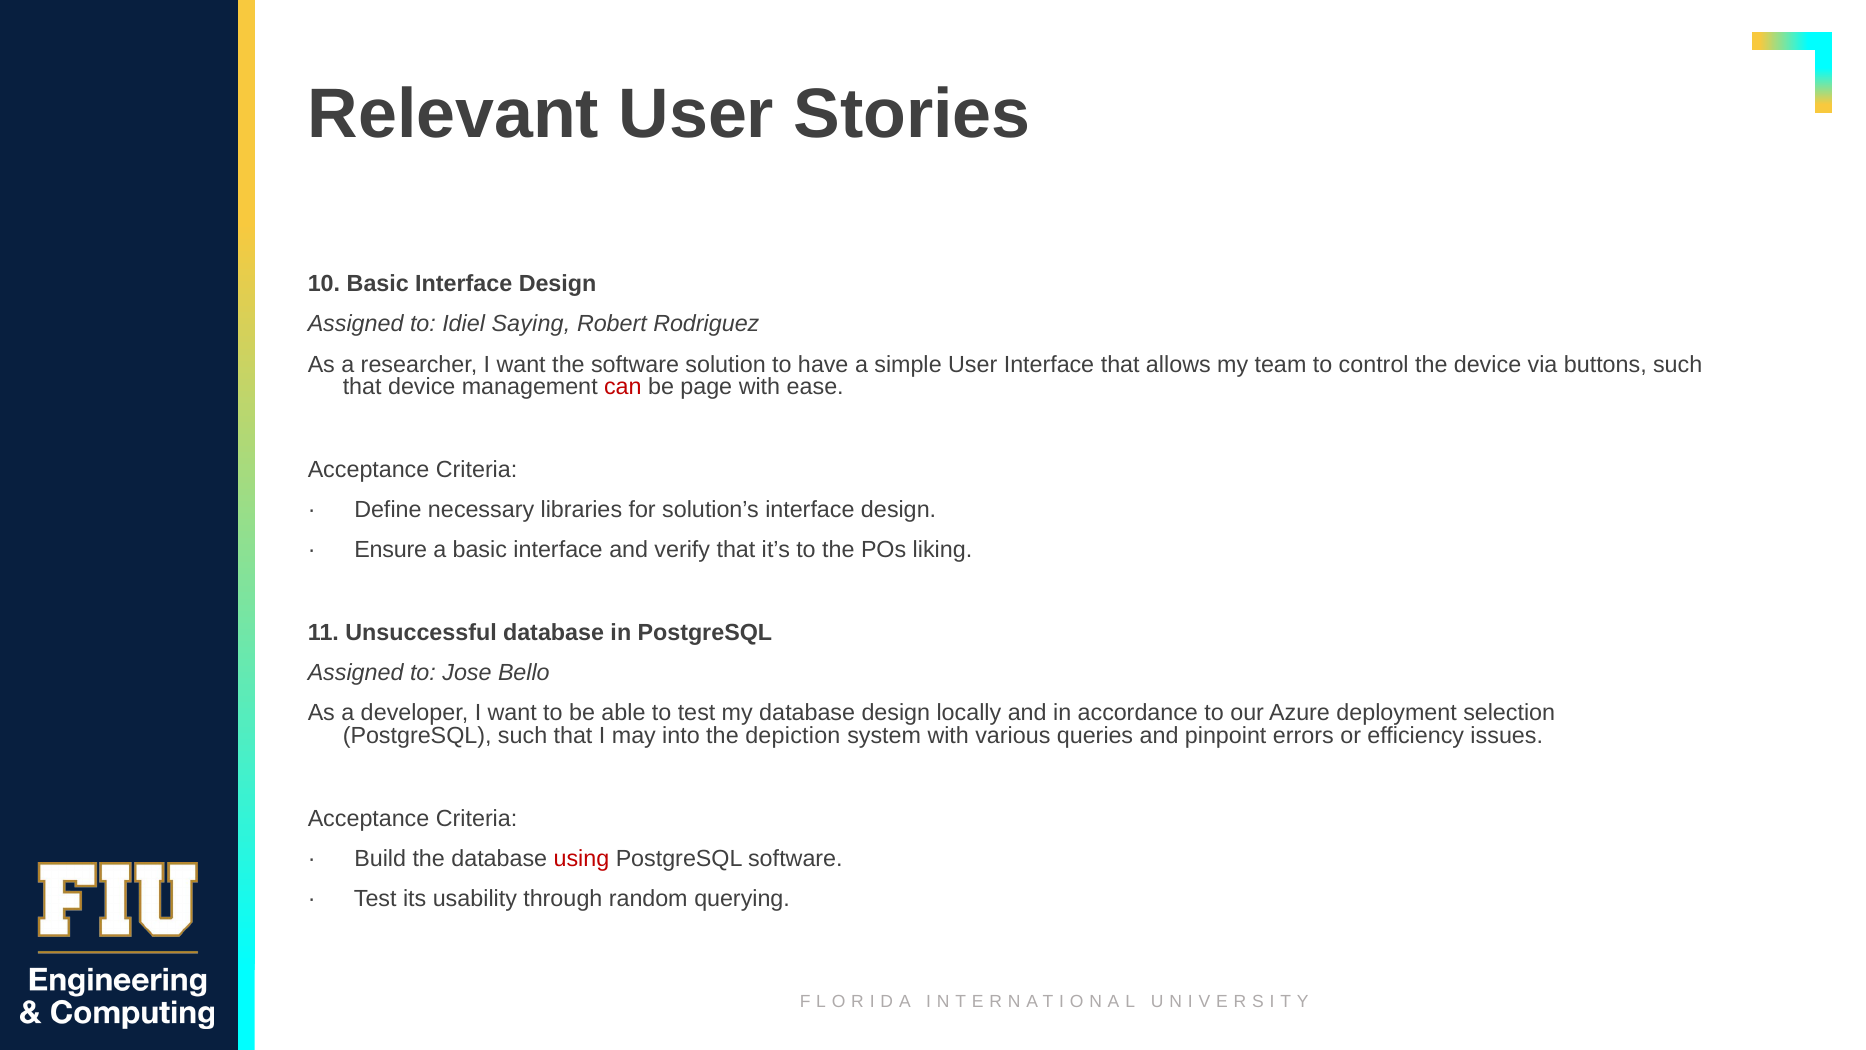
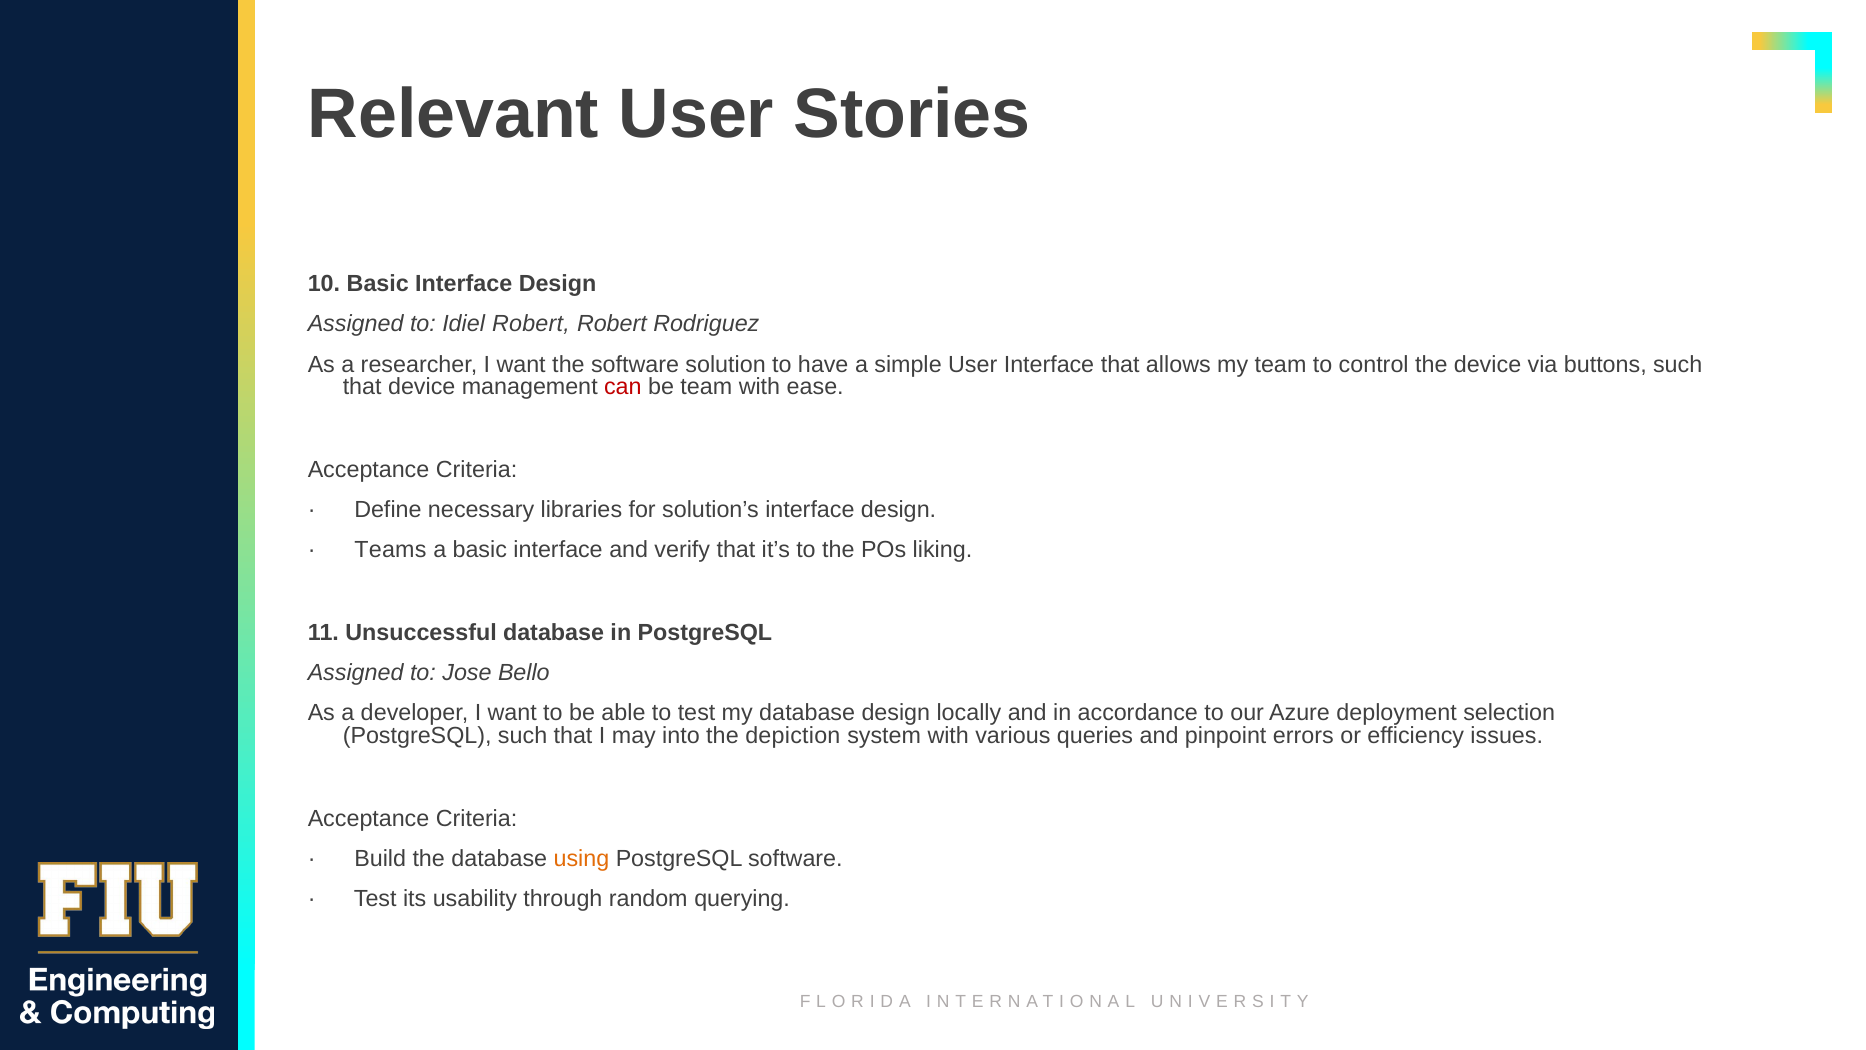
Idiel Saying: Saying -> Robert (531, 324)
be page: page -> team (706, 387)
Ensure: Ensure -> Teams (390, 550)
using colour: red -> orange (581, 858)
